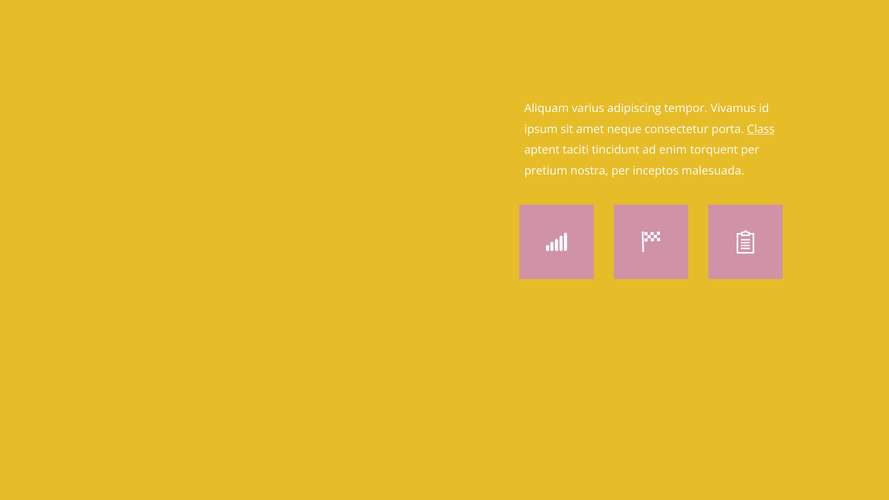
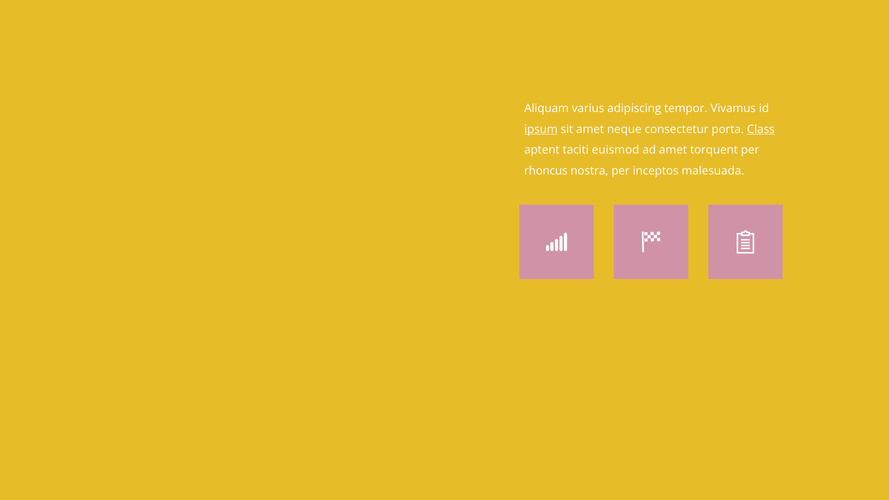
ipsum underline: none -> present (541, 129)
tincidunt: tincidunt -> euismod (616, 150)
ad enim: enim -> amet (673, 150)
pretium: pretium -> rhoncus (546, 171)
